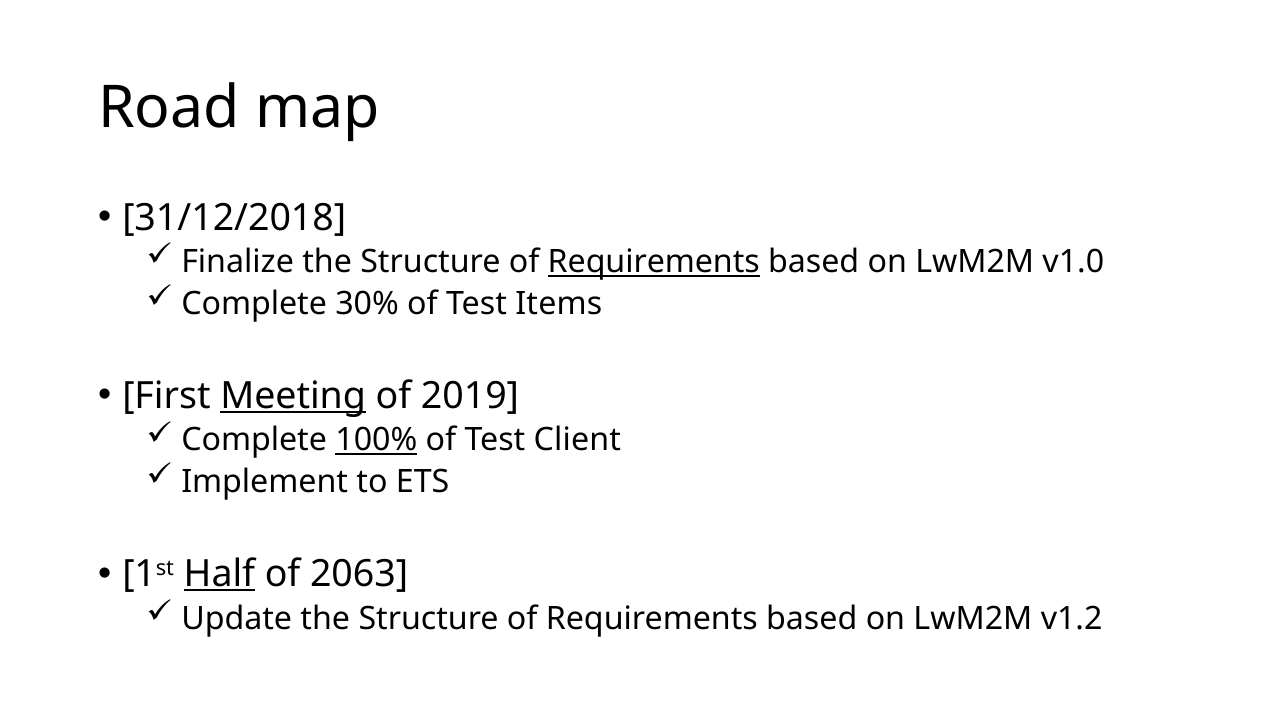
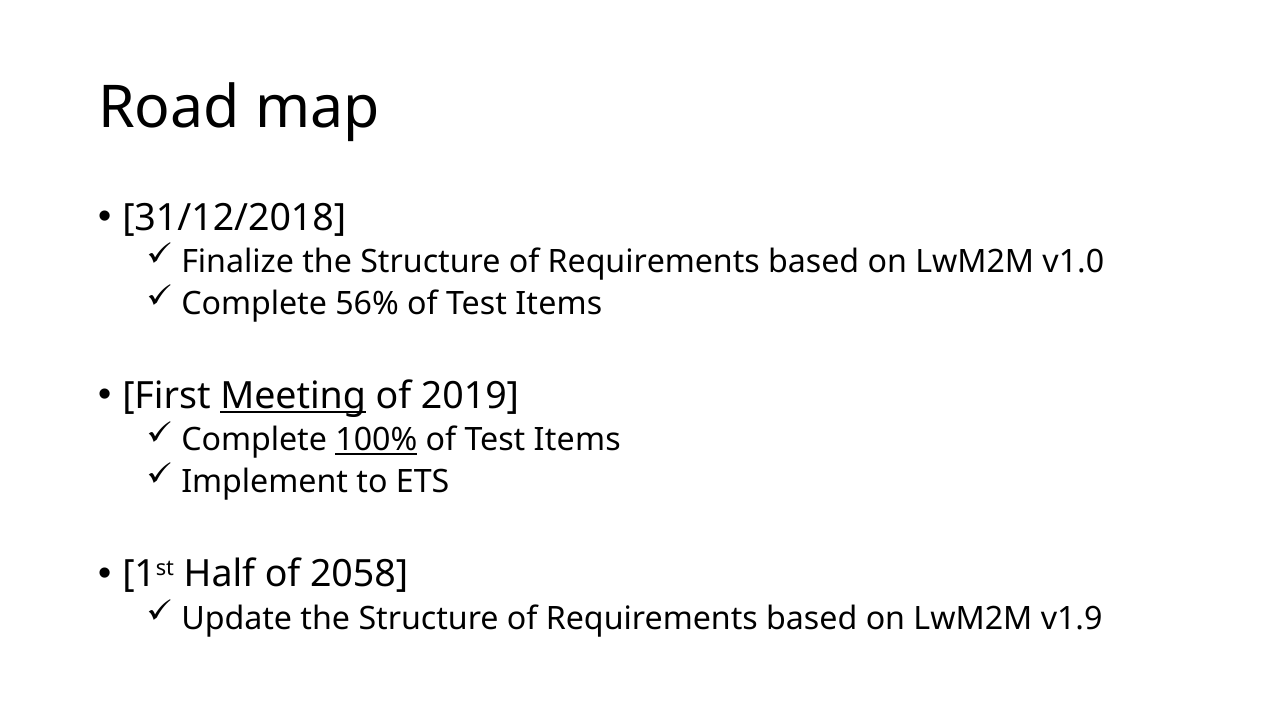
Requirements underline: present -> none (654, 262)
30%: 30% -> 56% (367, 303)
Client: Client -> Items (577, 440)
Half underline: present -> none (219, 574)
2063: 2063 -> 2058 (359, 574)
v1.2: v1.2 -> v1.9 (1072, 618)
